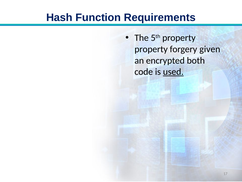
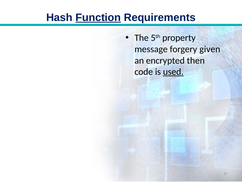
Function underline: none -> present (98, 17)
property: property -> message (151, 49)
both: both -> then (196, 60)
